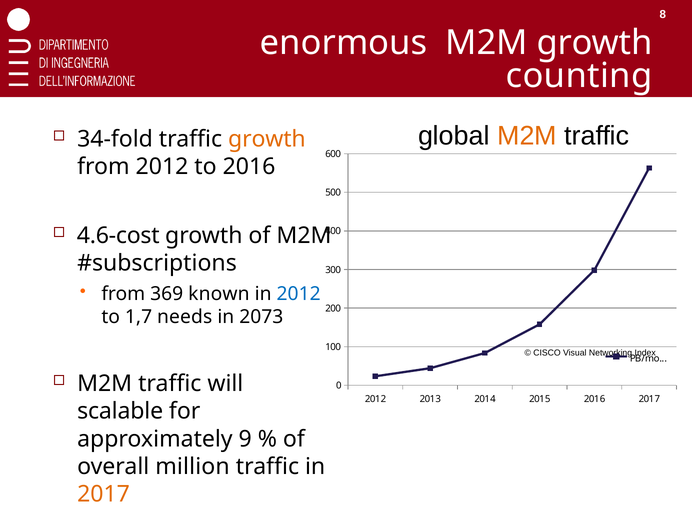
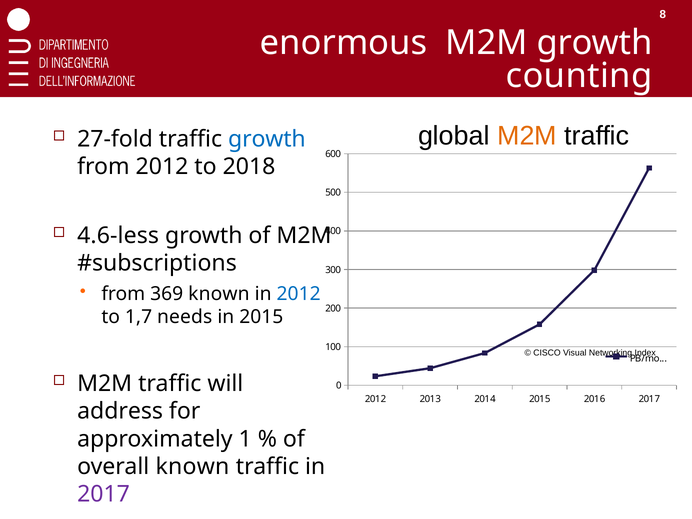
34-fold: 34-fold -> 27-fold (115, 139)
growth colour: orange -> blue (267, 139)
to 2016: 2016 -> 2018 (249, 167)
4.6-cost: 4.6-cost -> 4.6-less (118, 236)
in 2073: 2073 -> 2015 (261, 317)
scalable: scalable -> address (120, 411)
9: 9 -> 1 (245, 439)
overall million: million -> known (192, 467)
2017 colour: orange -> purple (104, 494)
